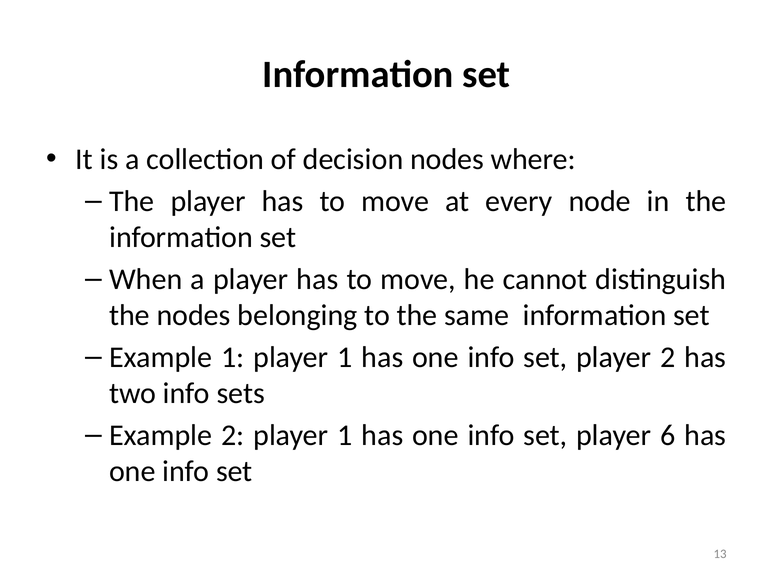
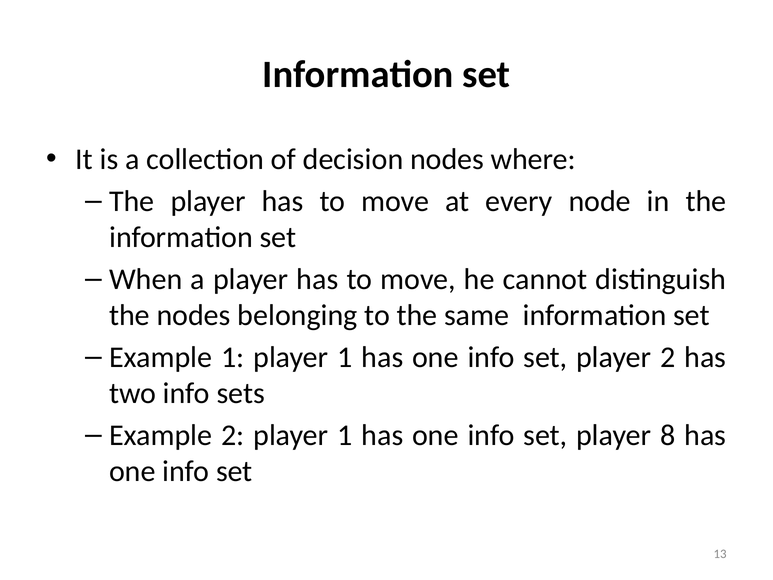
6: 6 -> 8 (668, 435)
